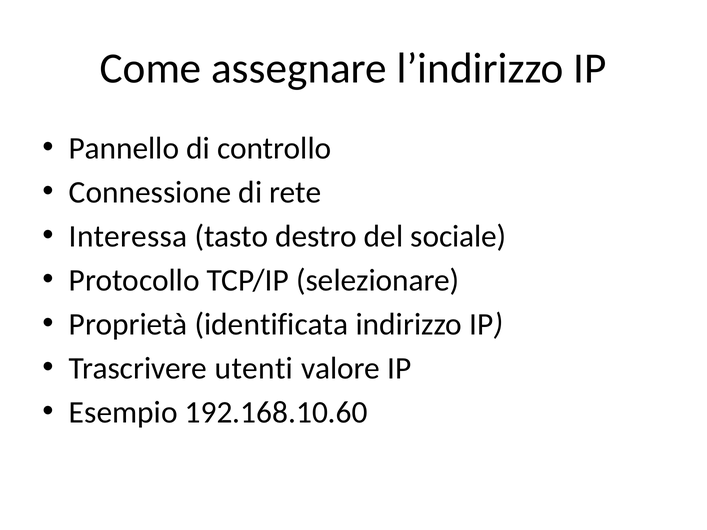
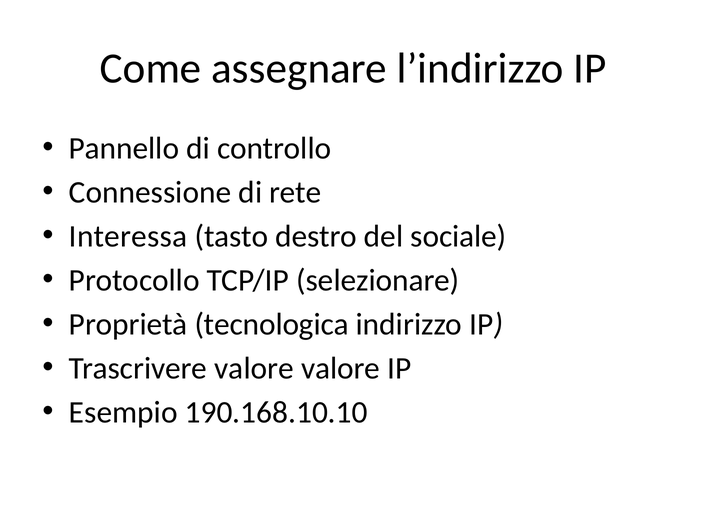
identificata: identificata -> tecnologica (272, 324)
Trascrivere utenti: utenti -> valore (254, 368)
192.168.10.60: 192.168.10.60 -> 190.168.10.10 (276, 412)
